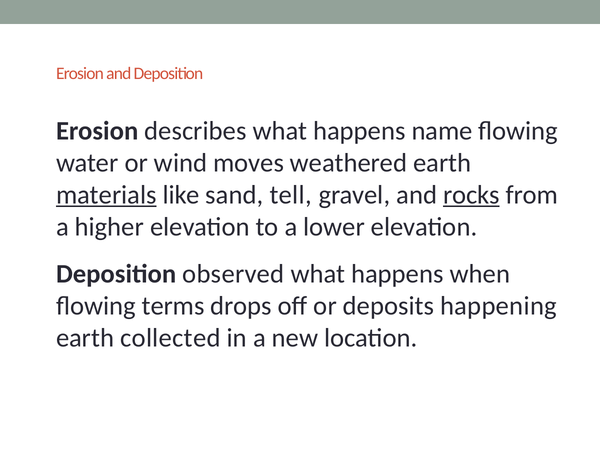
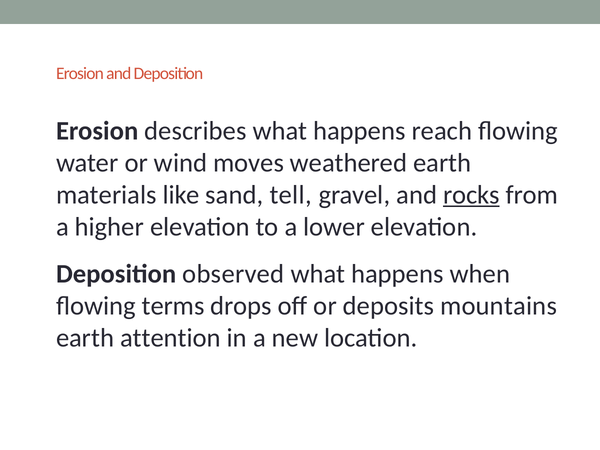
name: name -> reach (442, 131)
materials underline: present -> none (106, 195)
happening: happening -> mountains (499, 306)
collected: collected -> attention (171, 338)
